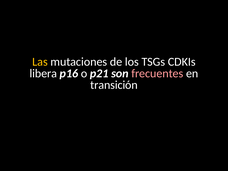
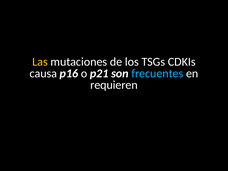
libera: libera -> causa (43, 73)
frecuentes colour: pink -> light blue (157, 73)
transición: transición -> requieren (114, 85)
